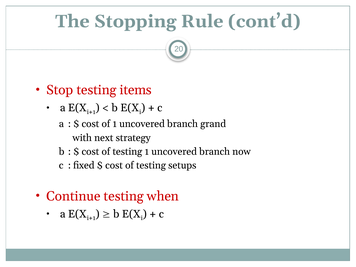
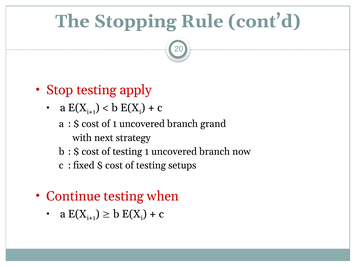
items: items -> apply (136, 90)
